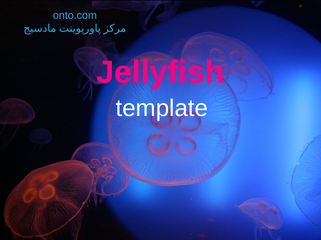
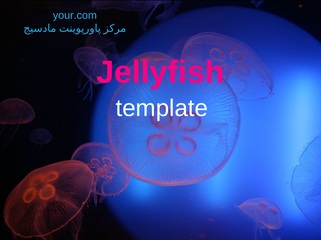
onto.com: onto.com -> your.com (75, 16)
